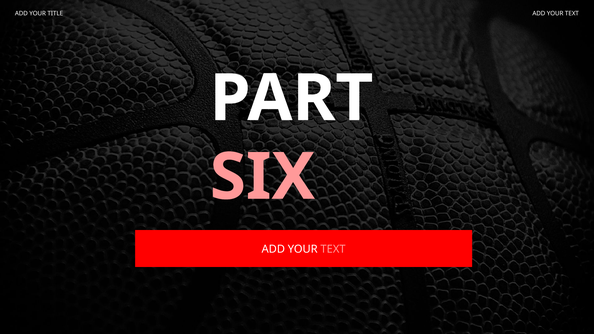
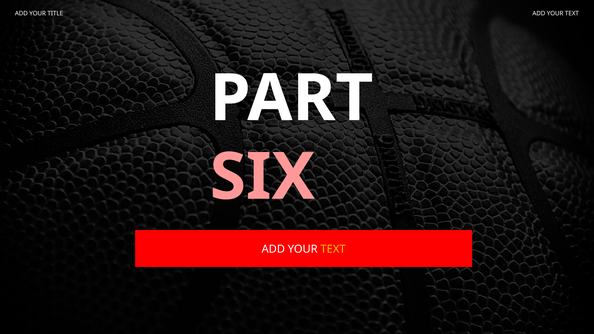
TEXT colour: pink -> yellow (333, 249)
